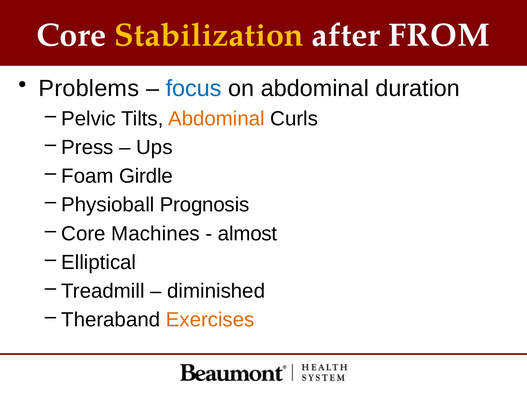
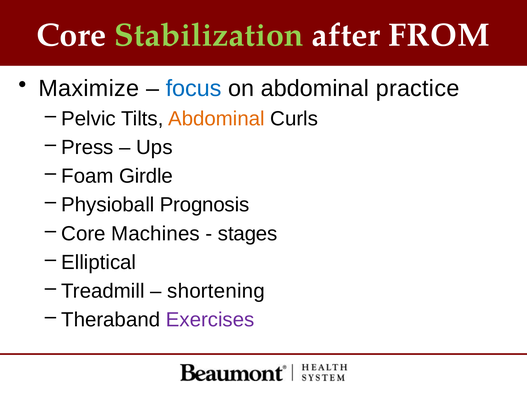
Stabilization colour: yellow -> light green (209, 35)
Problems: Problems -> Maximize (89, 89)
duration: duration -> practice (418, 89)
almost: almost -> stages (248, 234)
diminished: diminished -> shortening (216, 291)
Exercises colour: orange -> purple (210, 320)
